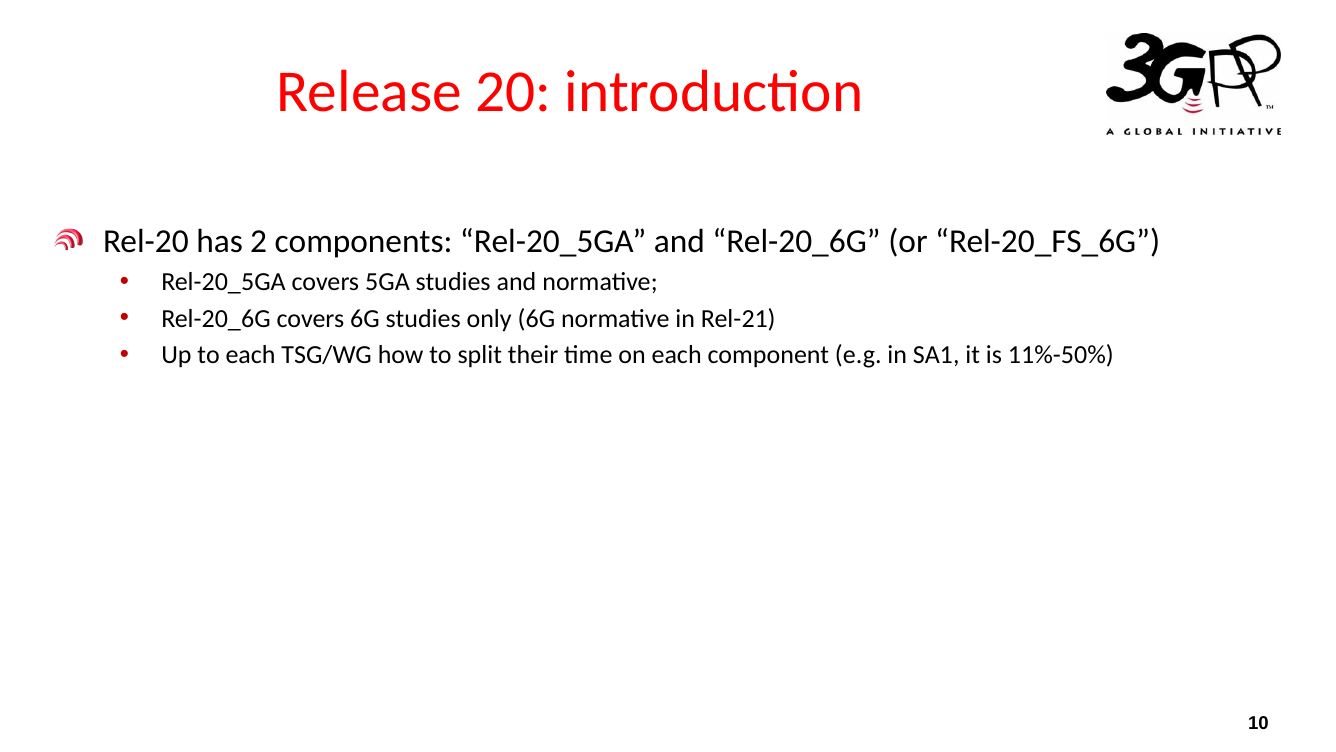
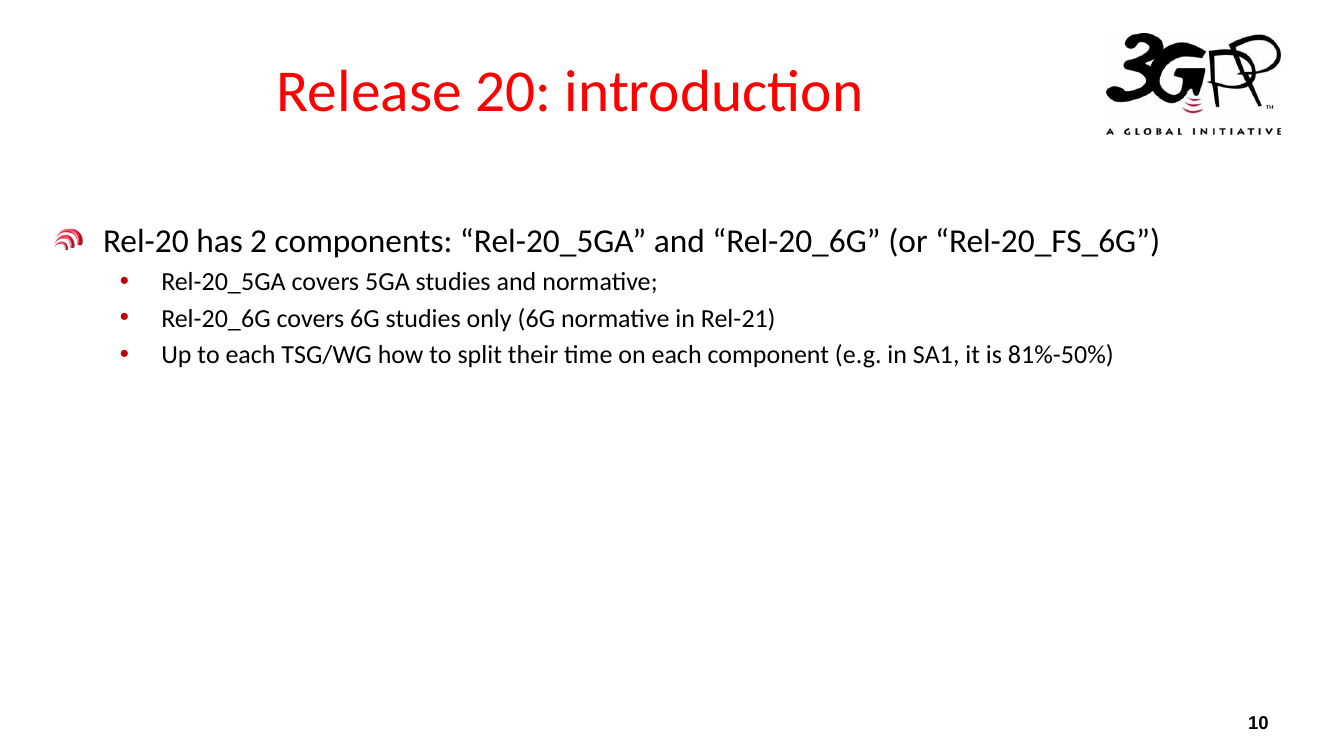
11%-50%: 11%-50% -> 81%-50% (1061, 355)
